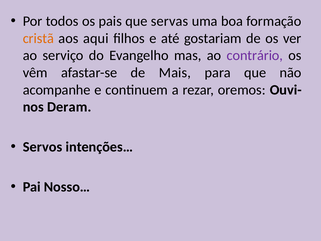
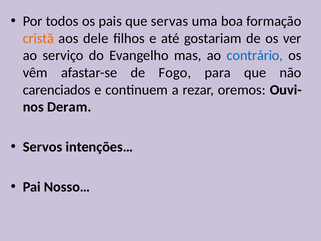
aqui: aqui -> dele (96, 38)
contrário colour: purple -> blue (255, 55)
Mais: Mais -> Fogo (175, 73)
acompanhe: acompanhe -> carenciados (57, 90)
